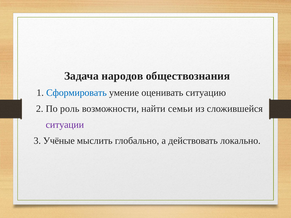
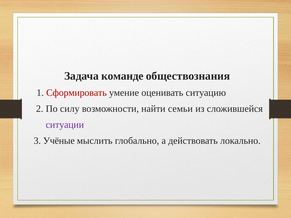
народов: народов -> команде (122, 76)
Сформировать colour: blue -> red (76, 93)
роль: роль -> силу (70, 109)
